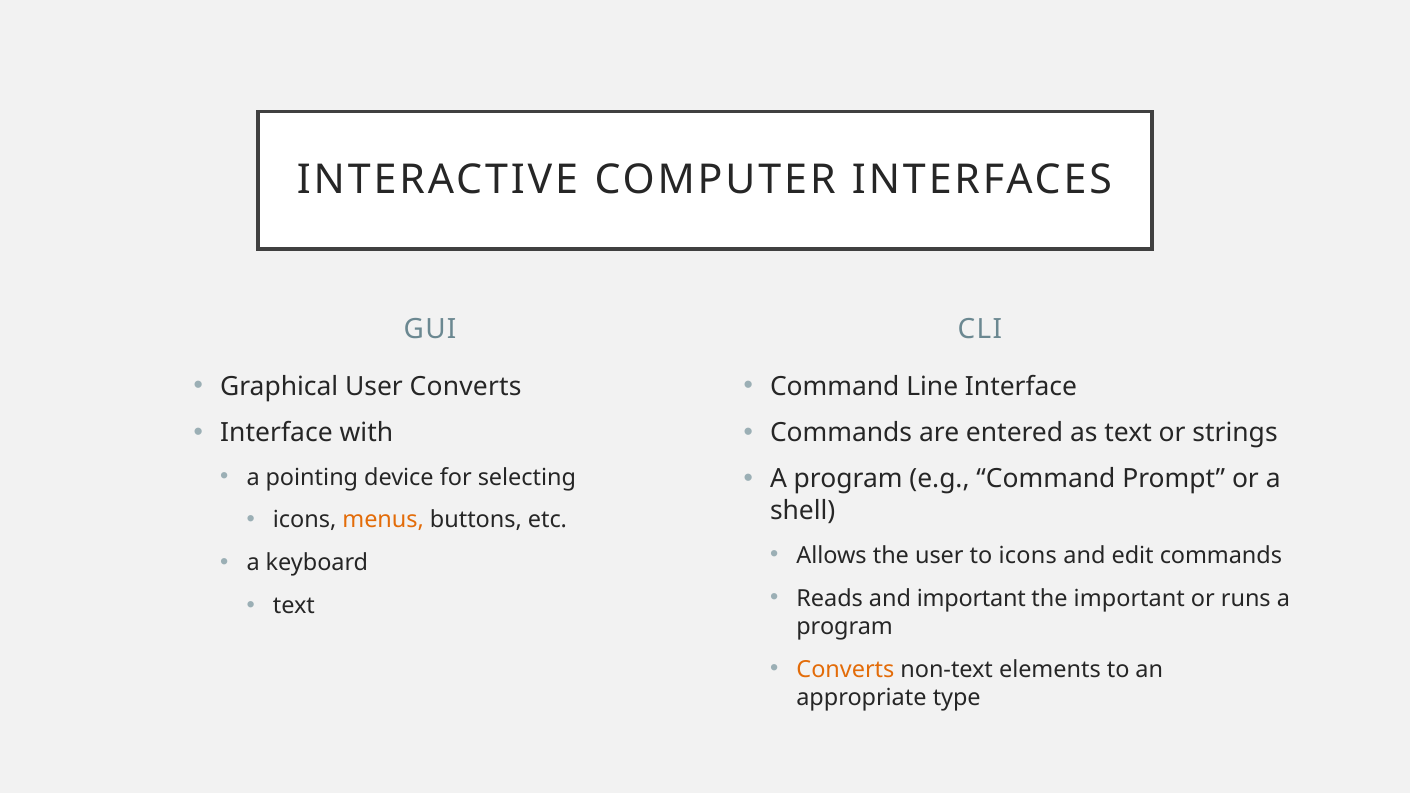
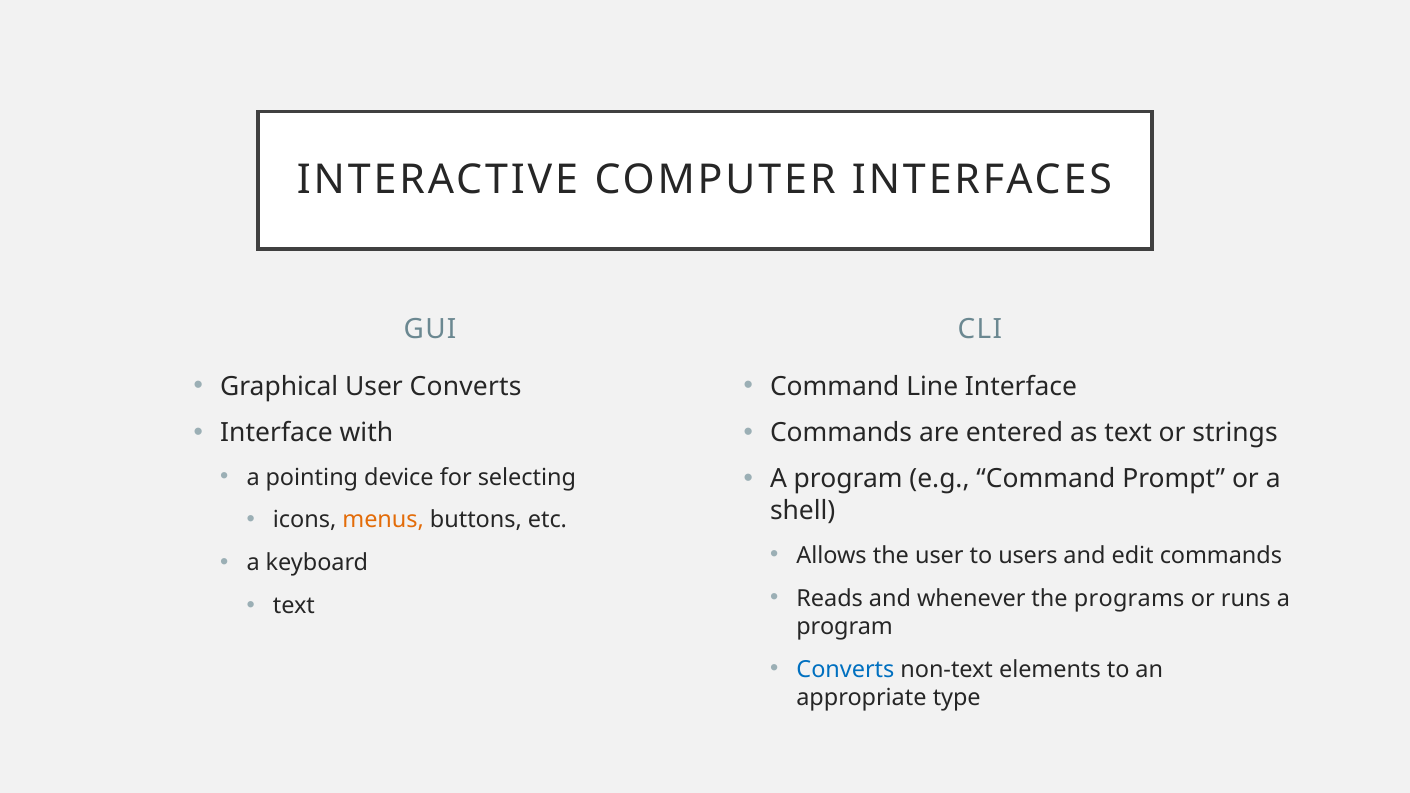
to icons: icons -> users (1028, 556)
and important: important -> whenever (971, 598)
the important: important -> programs (1129, 598)
Converts colour: orange -> blue (845, 669)
